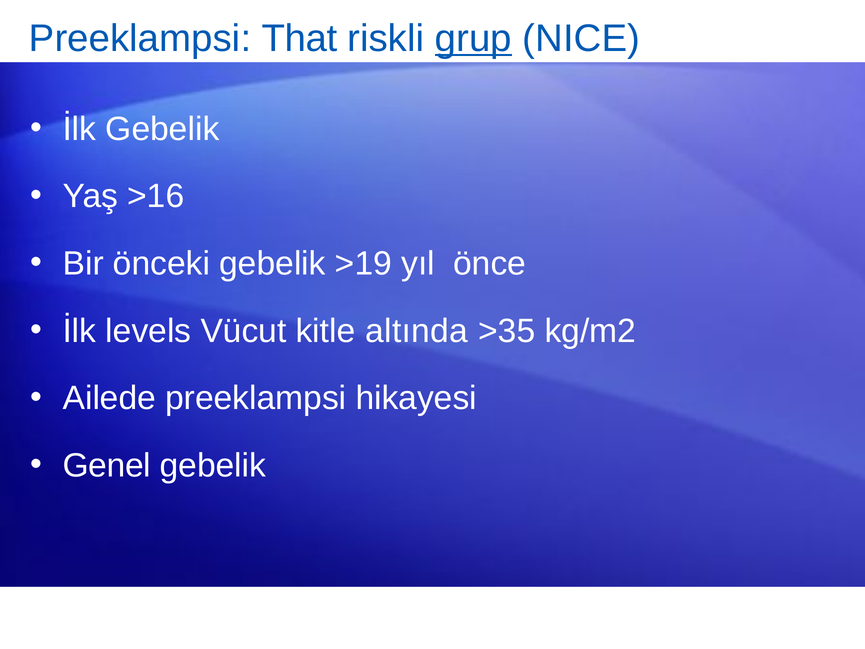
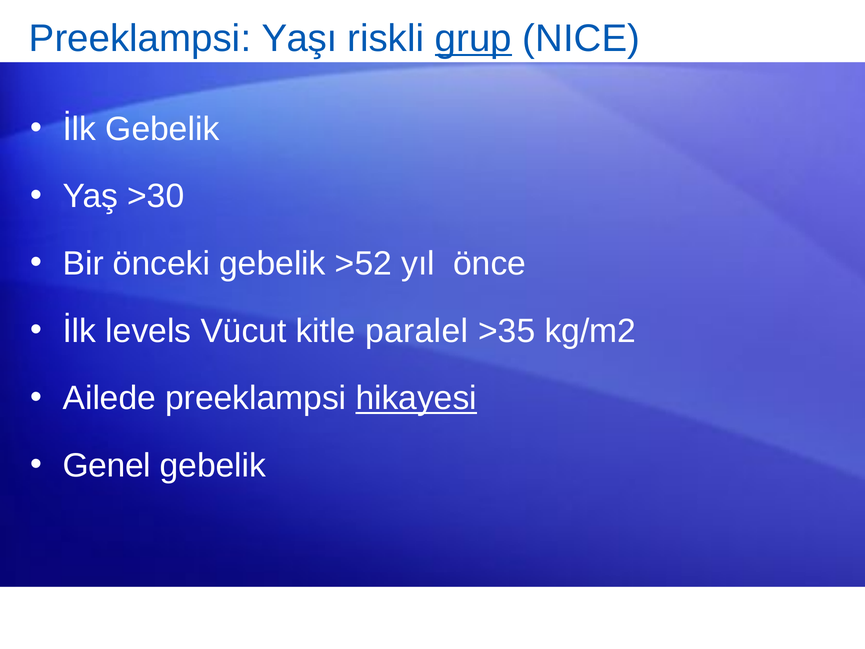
That: That -> Yaşı (299, 38)
>16: >16 -> >30 (156, 196)
>19: >19 -> >52 (363, 264)
altında: altında -> paralel (417, 331)
hikayesi underline: none -> present (416, 398)
